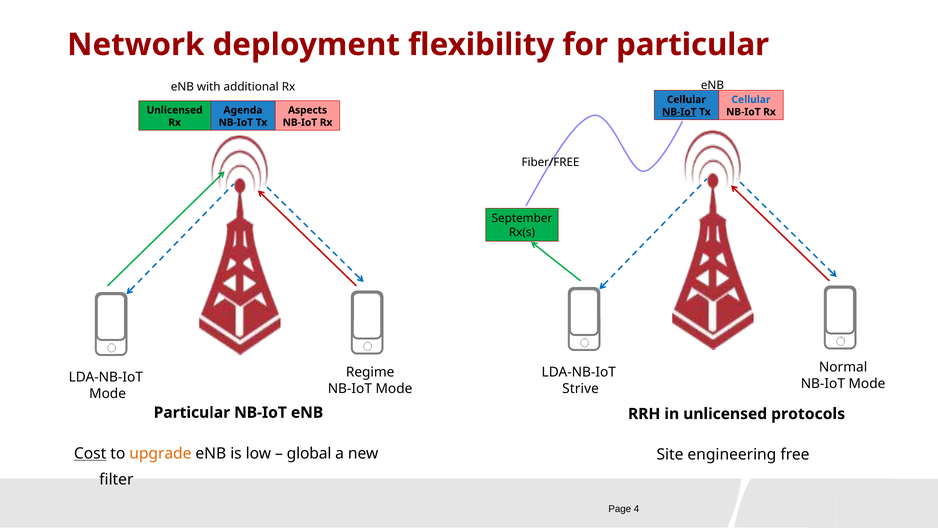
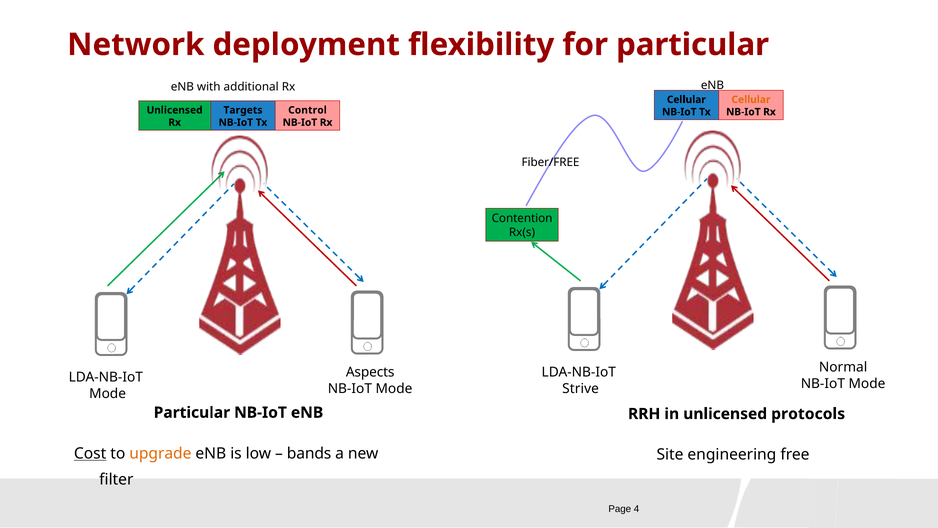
Cellular colour: blue -> orange (751, 100)
Agenda: Agenda -> Targets (243, 110)
Aspects: Aspects -> Control (307, 110)
NB-IoT underline: present -> none (679, 112)
September: September -> Contention (522, 218)
Regime: Regime -> Aspects (370, 372)
global: global -> bands (309, 453)
